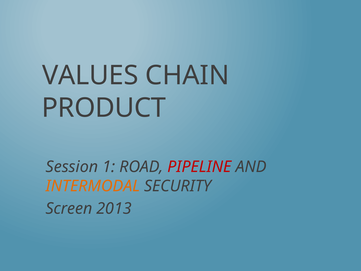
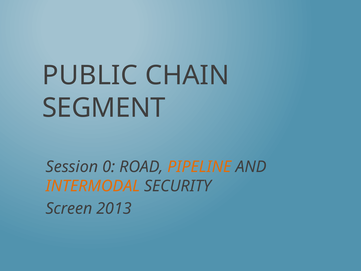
VALUES: VALUES -> PUBLIC (90, 75)
PRODUCT: PRODUCT -> SEGMENT (104, 108)
1: 1 -> 0 (109, 167)
PIPELINE colour: red -> orange (199, 167)
